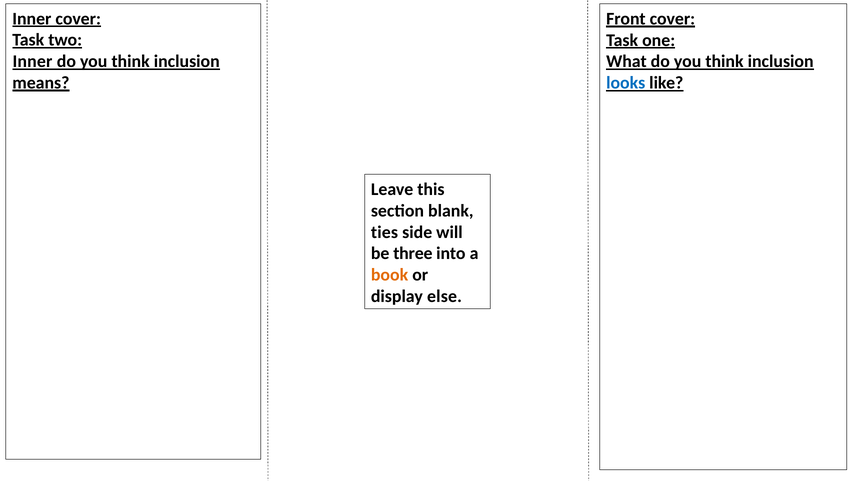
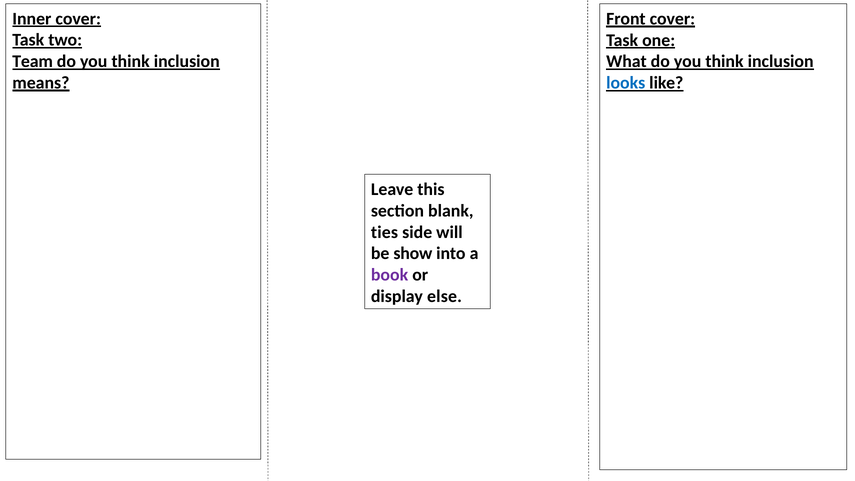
Inner: Inner -> Team (33, 61)
three: three -> show (413, 253)
book colour: orange -> purple (390, 275)
